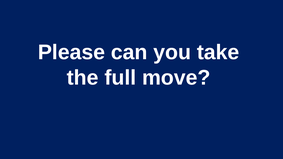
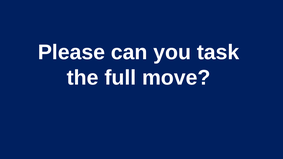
take: take -> task (218, 52)
